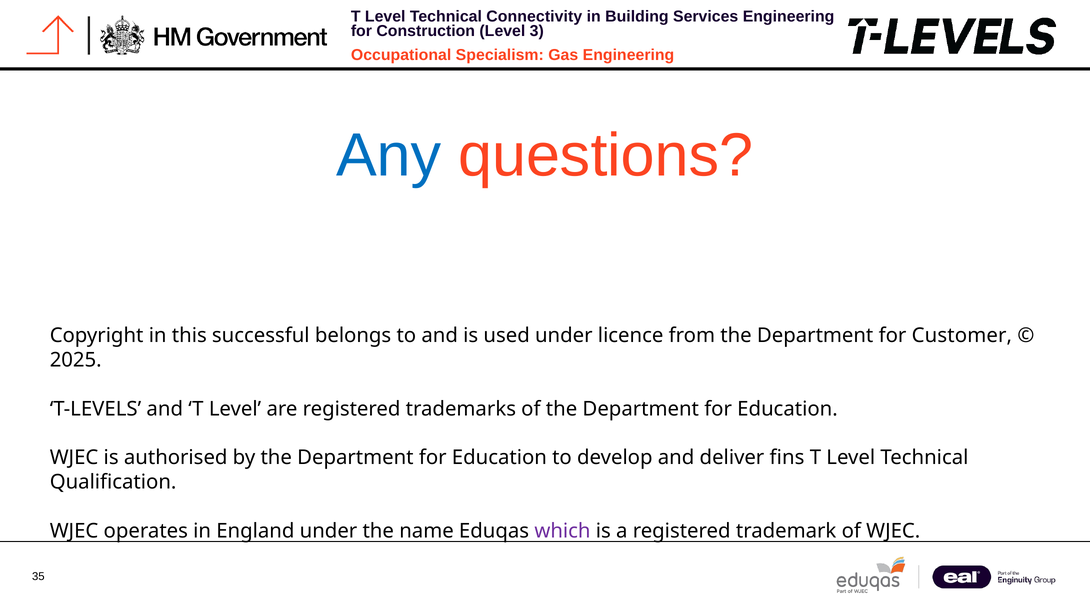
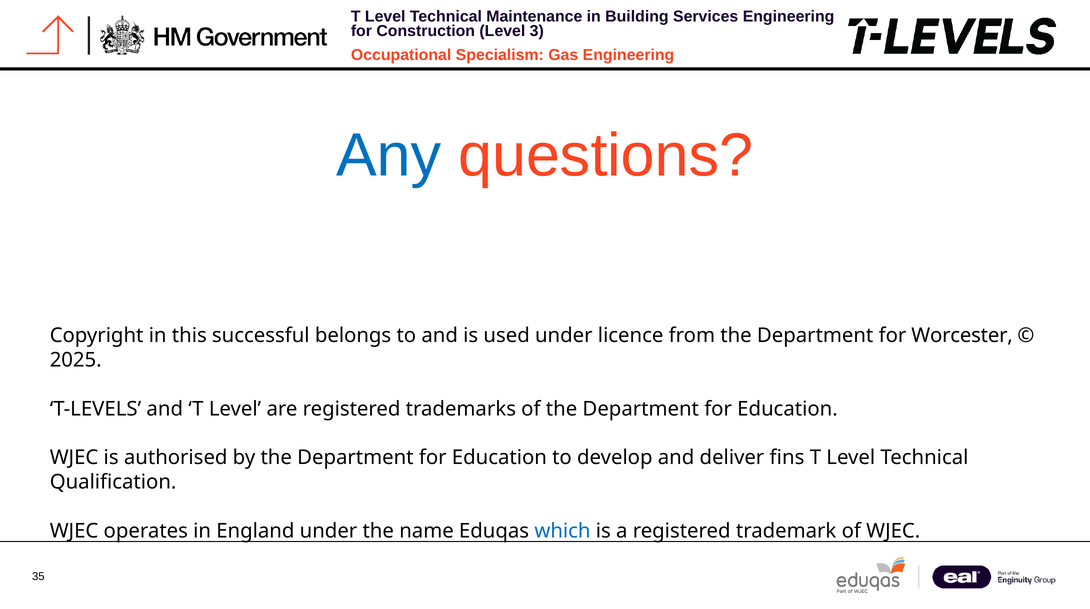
Connectivity: Connectivity -> Maintenance (534, 16)
Customer: Customer -> Worcester (962, 336)
which colour: purple -> blue (562, 531)
